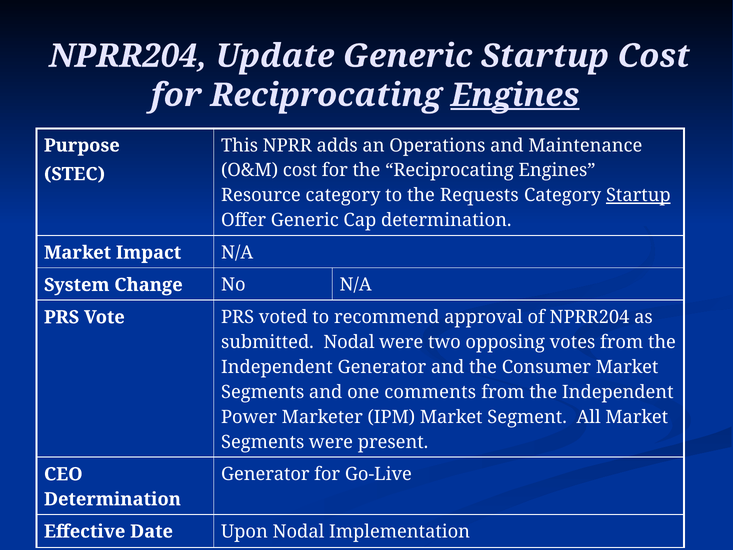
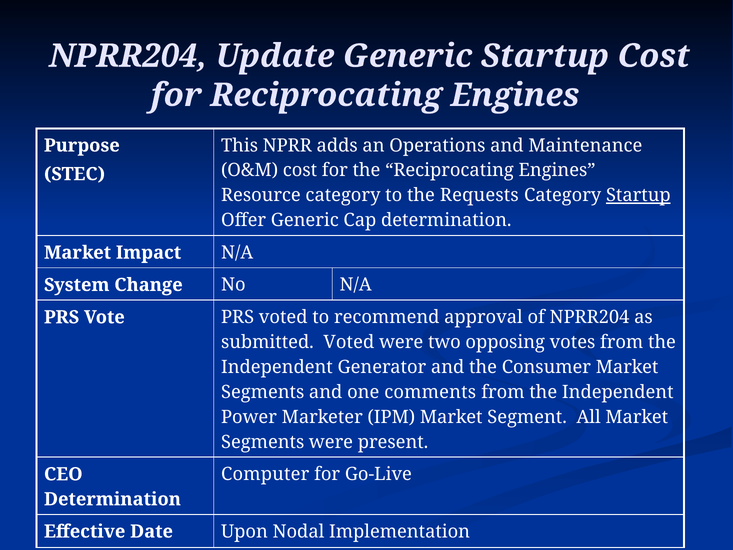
Engines underline: present -> none (515, 95)
submitted Nodal: Nodal -> Voted (349, 342)
Generator: Generator -> Computer (265, 474)
